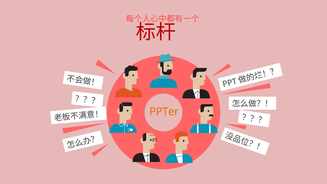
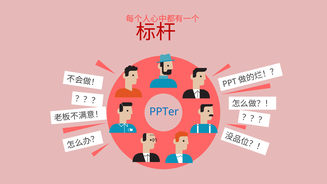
PPTer colour: orange -> blue (164, 112)
